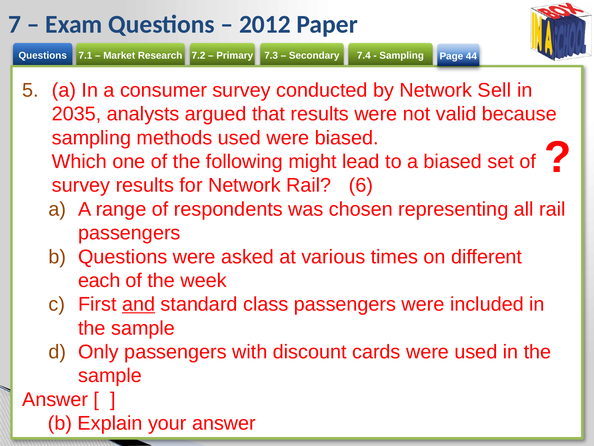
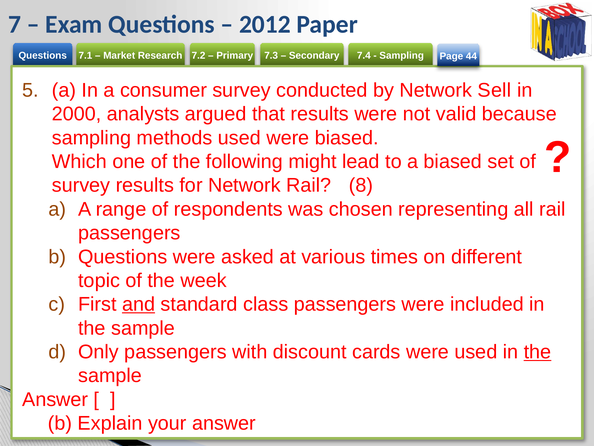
2035: 2035 -> 2000 (77, 114)
6: 6 -> 8 (361, 185)
each: each -> topic (99, 280)
the underline: none -> present (538, 352)
